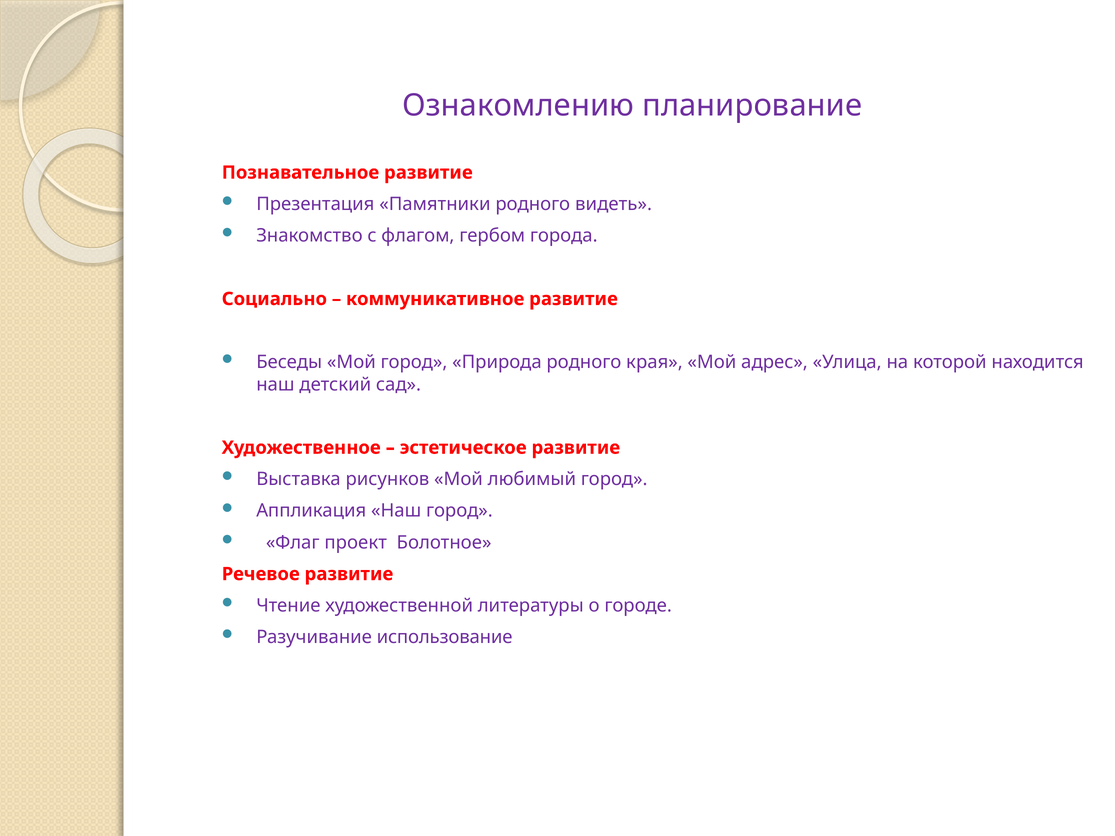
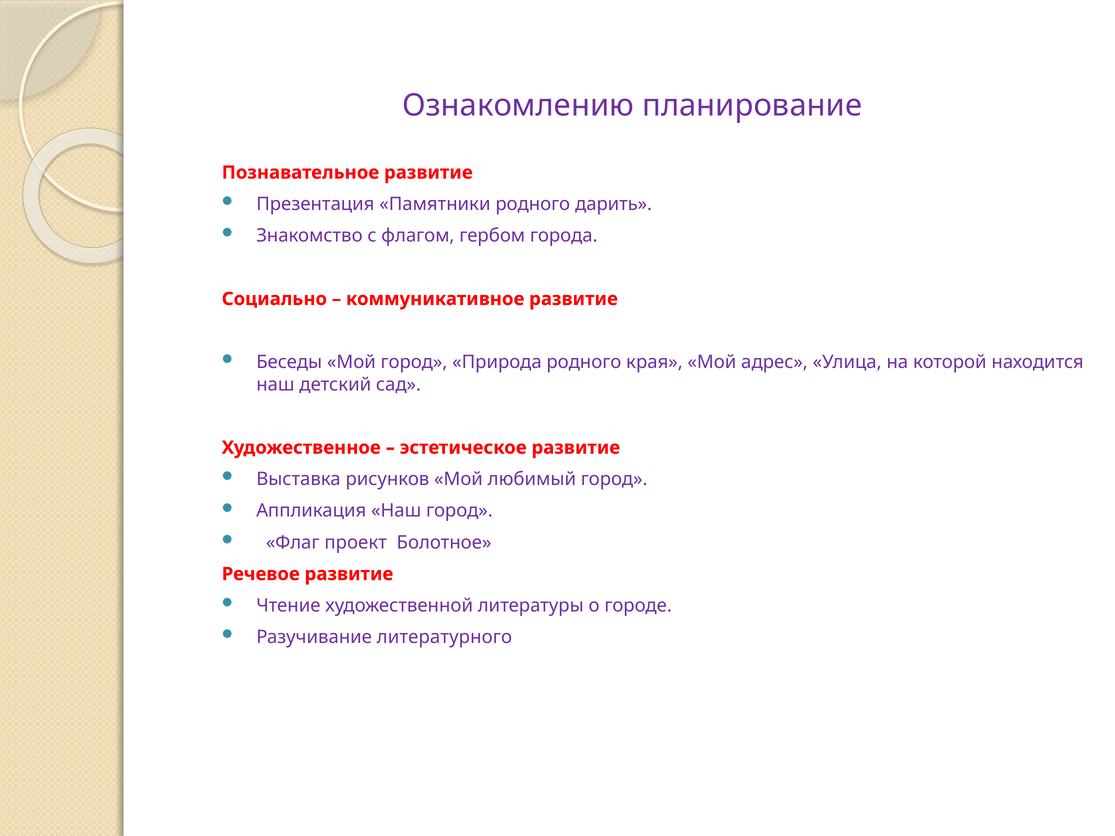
видеть: видеть -> дарить (614, 204)
использование: использование -> литературного (444, 637)
